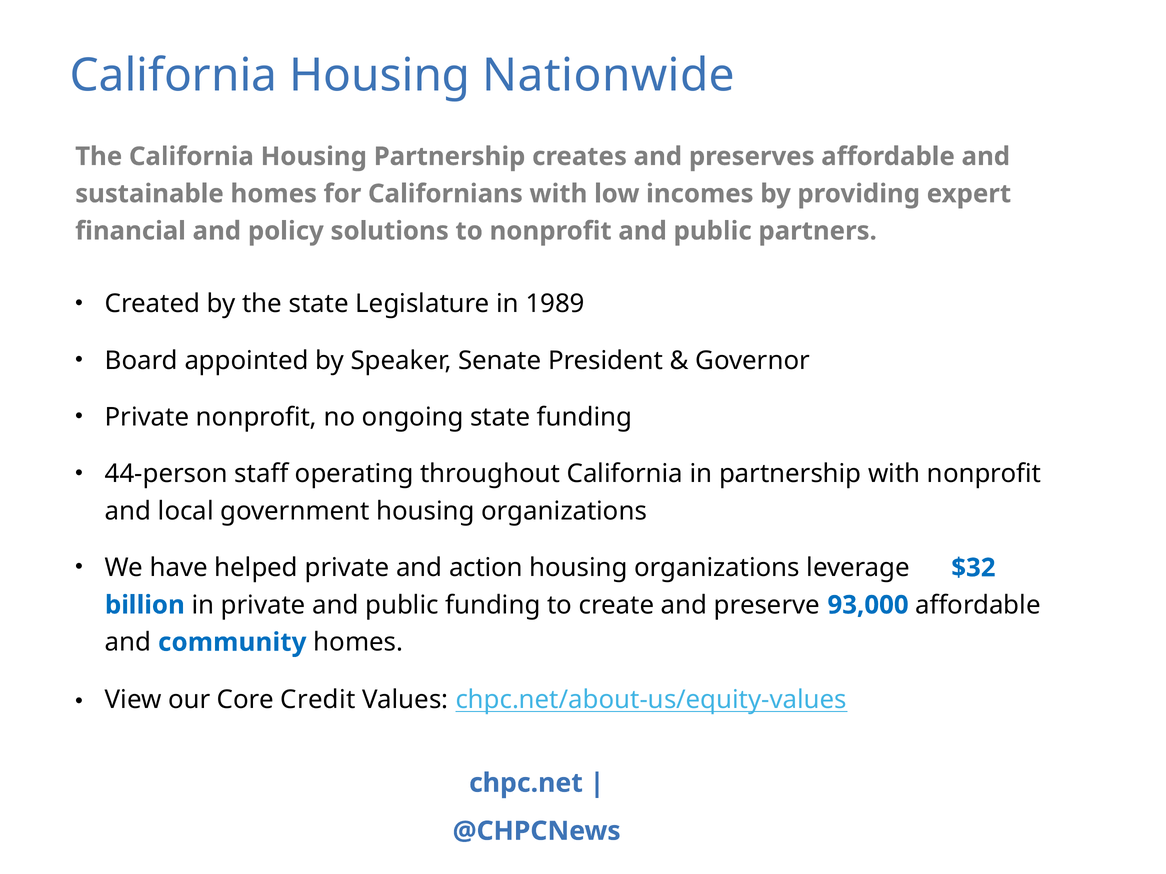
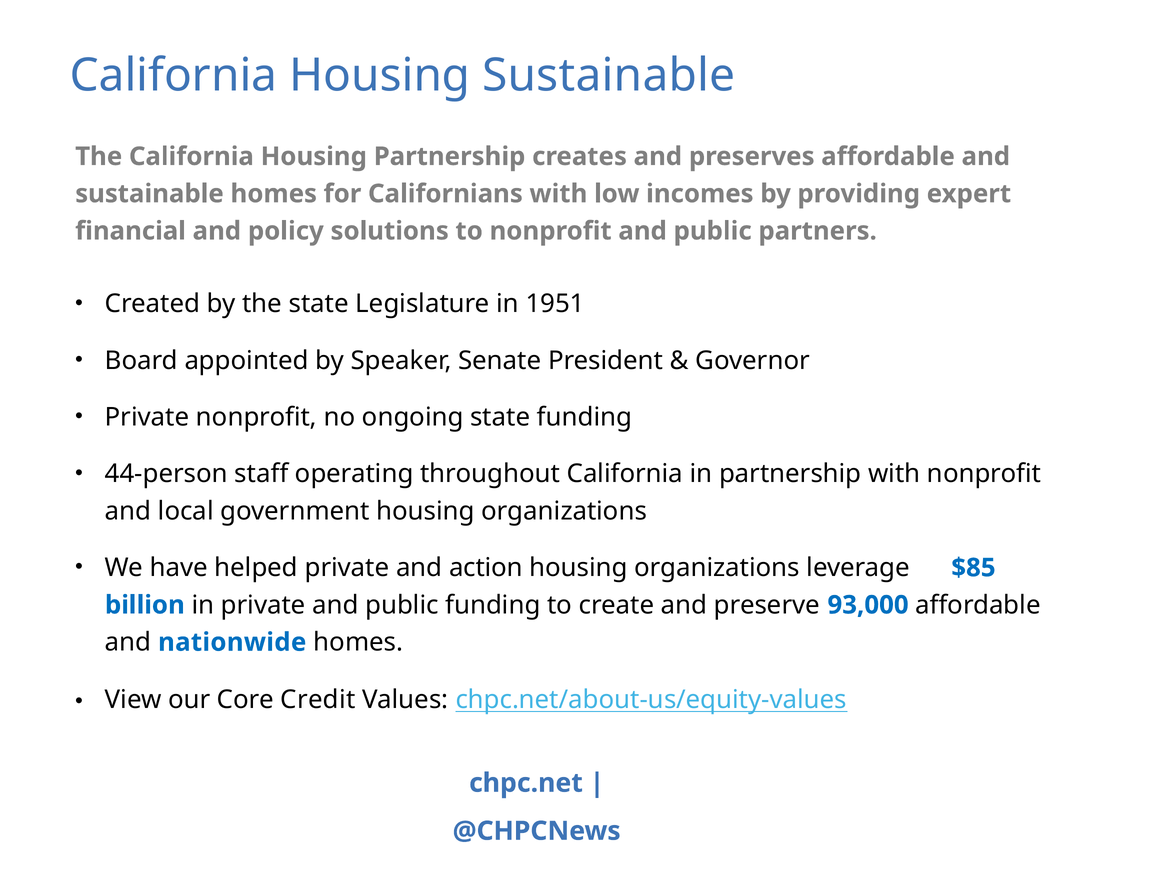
Housing Nationwide: Nationwide -> Sustainable (609, 76)
1989: 1989 -> 1951 (555, 304)
$32: $32 -> $85 (973, 568)
community: community -> nationwide (232, 643)
